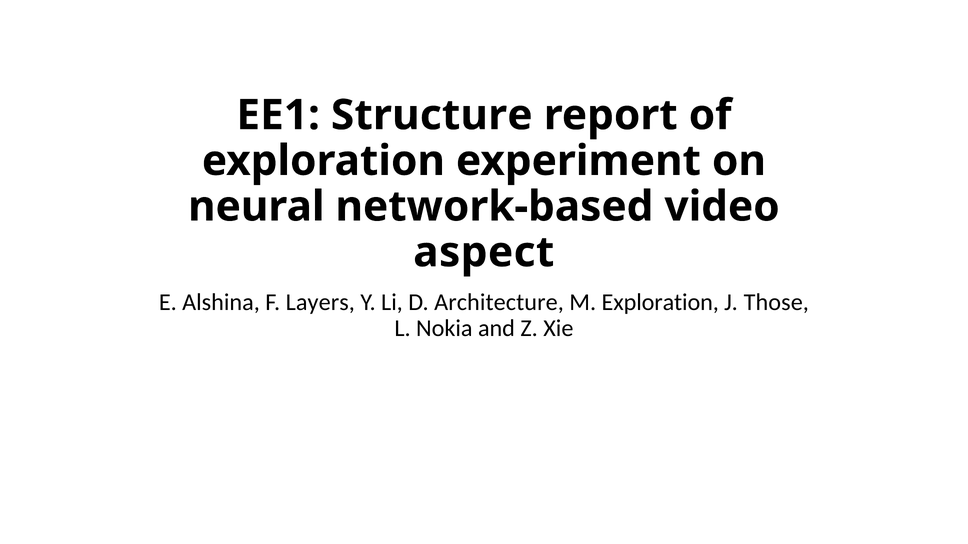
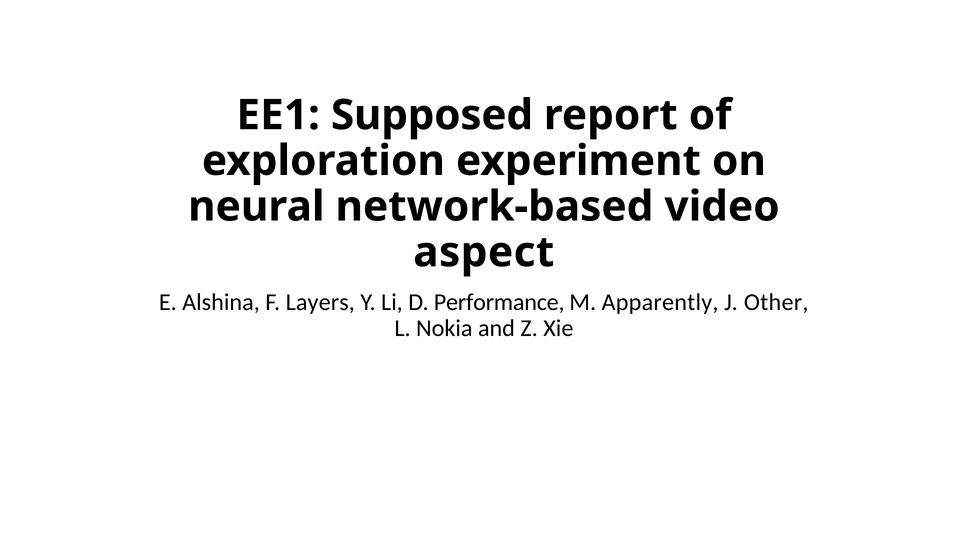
Structure: Structure -> Supposed (432, 115)
Architecture: Architecture -> Performance (499, 303)
M Exploration: Exploration -> Apparently (660, 303)
Those: Those -> Other (776, 303)
